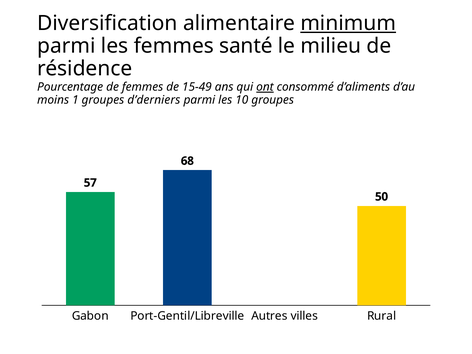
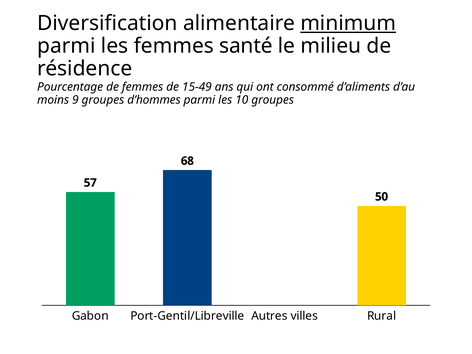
ont underline: present -> none (265, 87)
1: 1 -> 9 (75, 100)
d’derniers: d’derniers -> d’hommes (154, 100)
